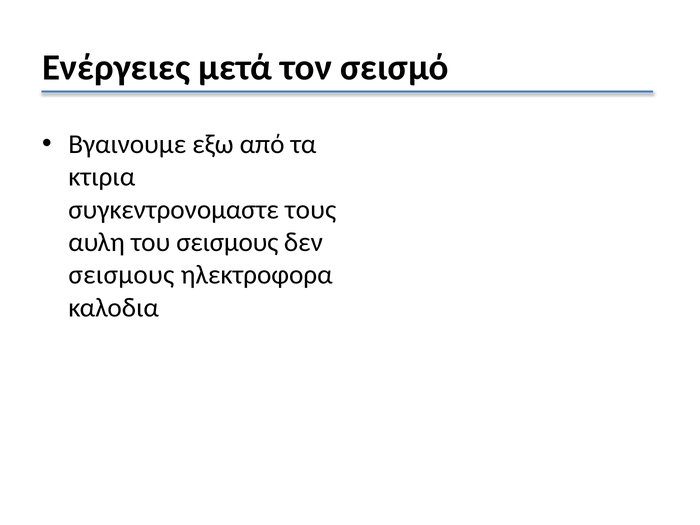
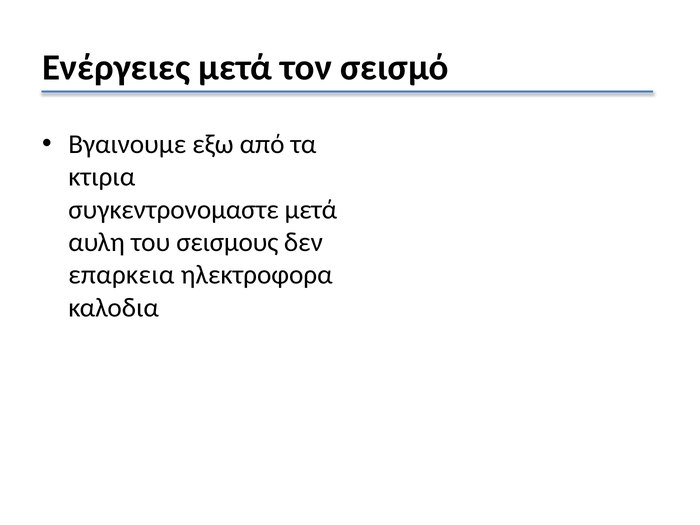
συγκεντρονομαστε τους: τους -> μετά (311, 210)
σεισμους: σεισμους -> επαρκεια (121, 275)
